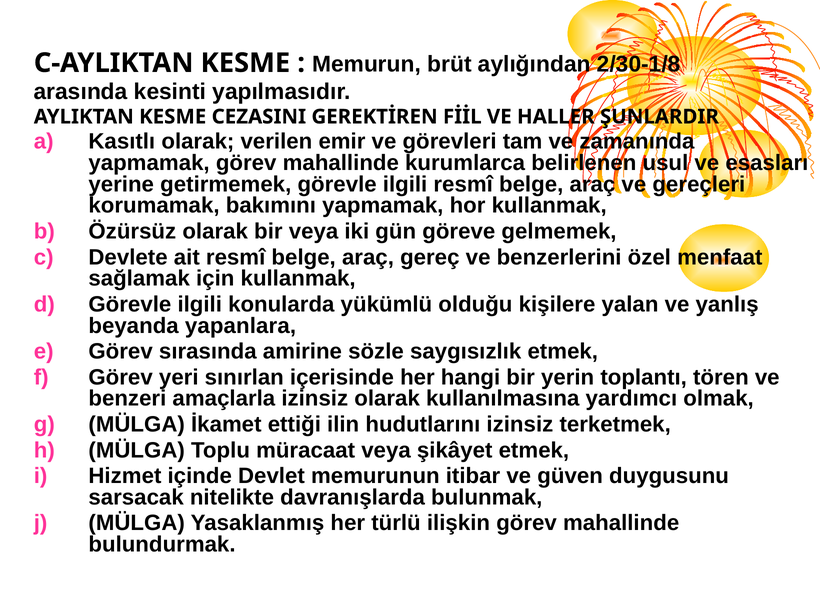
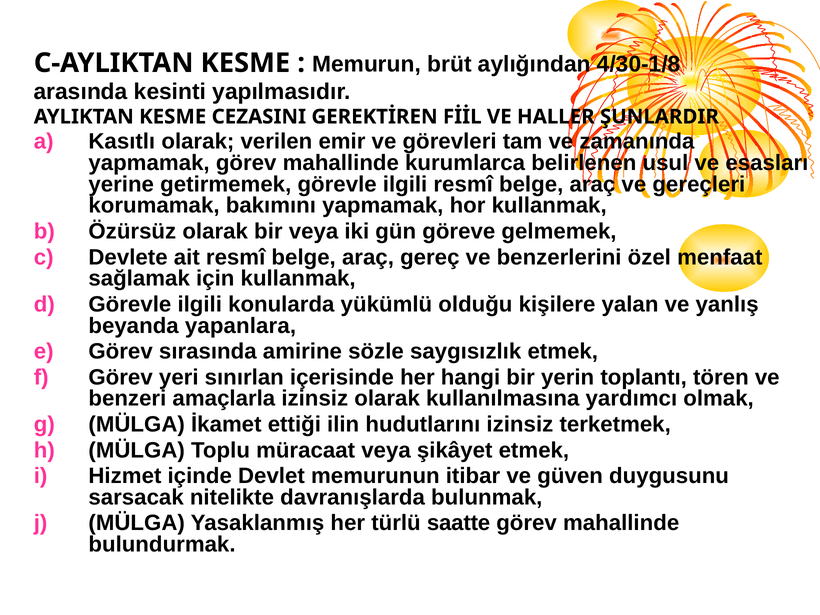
2/30-1/8: 2/30-1/8 -> 4/30-1/8 (639, 64)
ilişkin: ilişkin -> saatte (459, 523)
